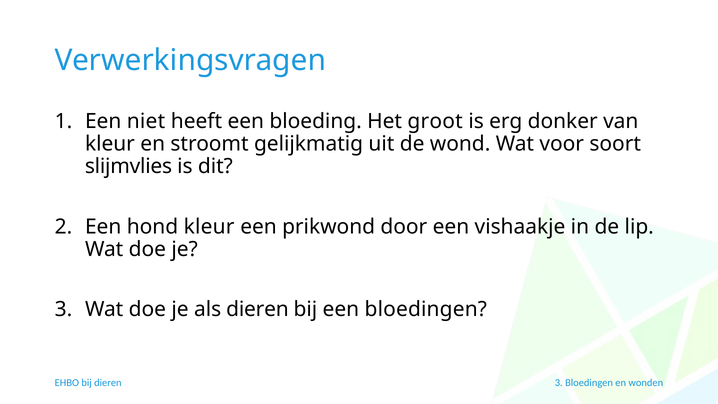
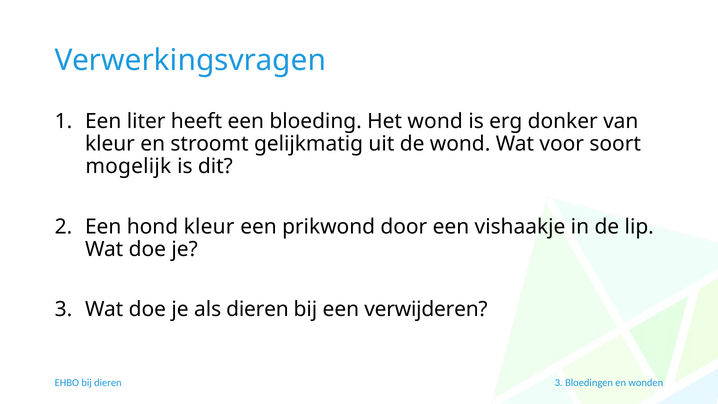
niet: niet -> liter (146, 121)
Het groot: groot -> wond (435, 121)
slijmvlies: slijmvlies -> mogelijk (128, 167)
een bloedingen: bloedingen -> verwijderen (426, 309)
